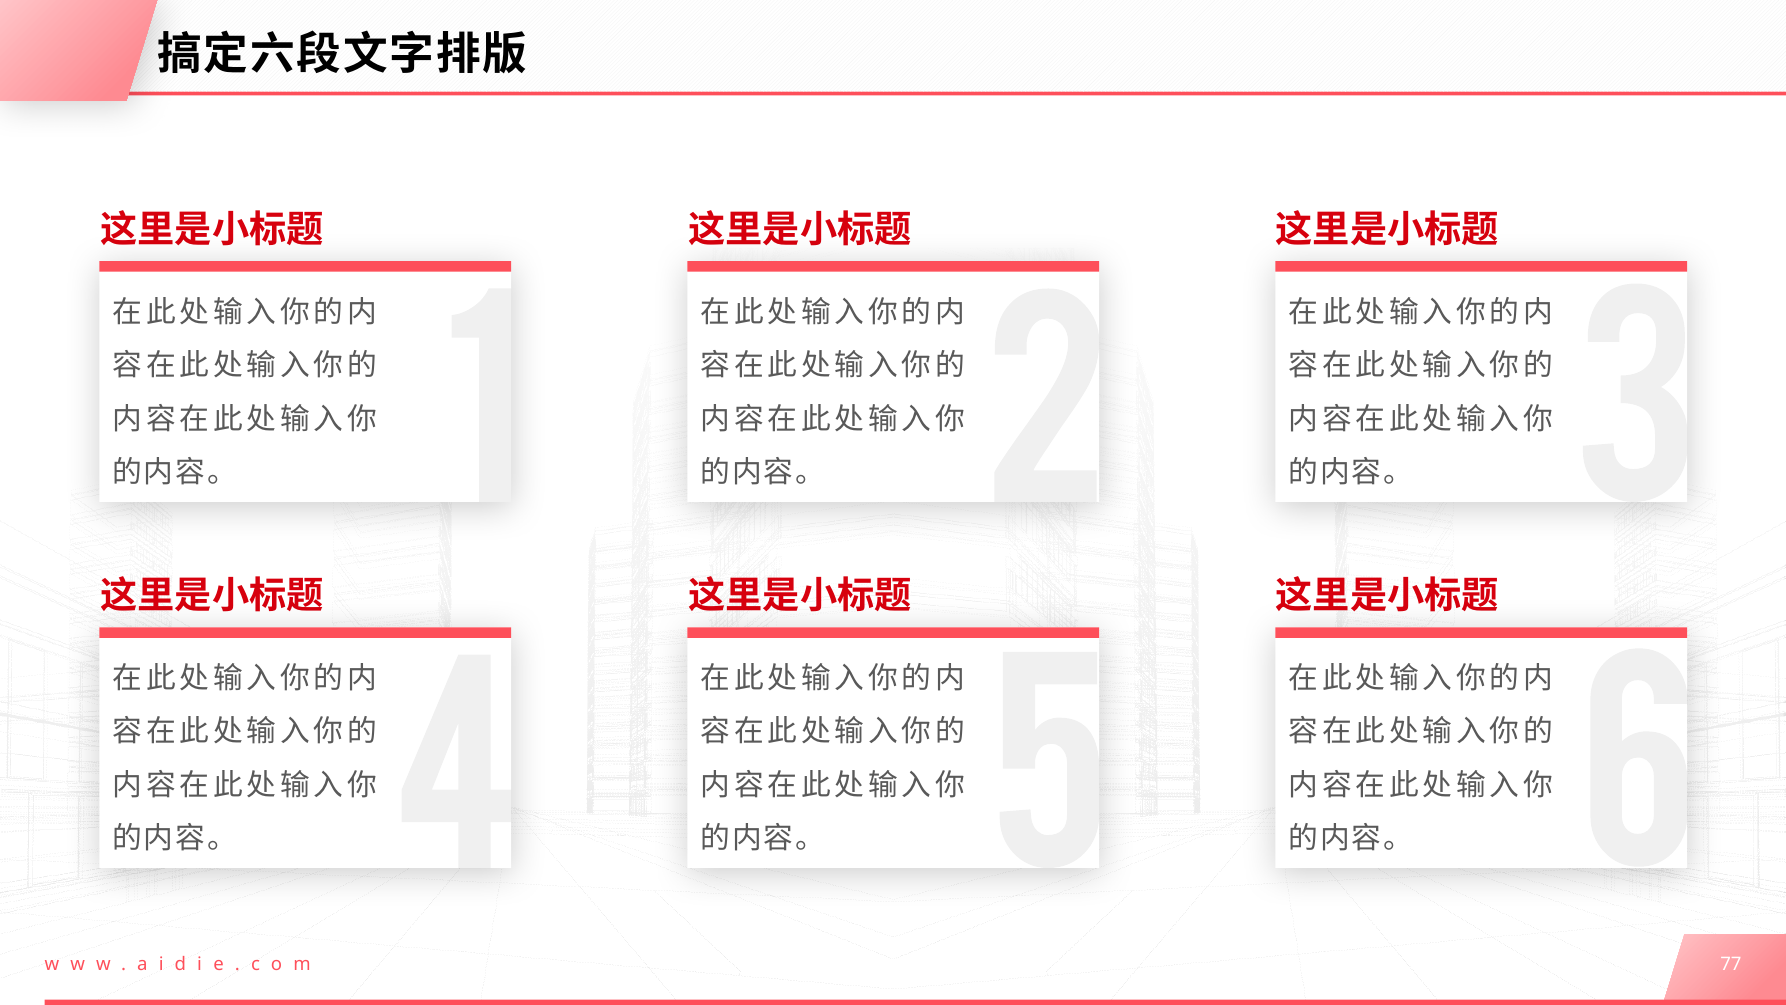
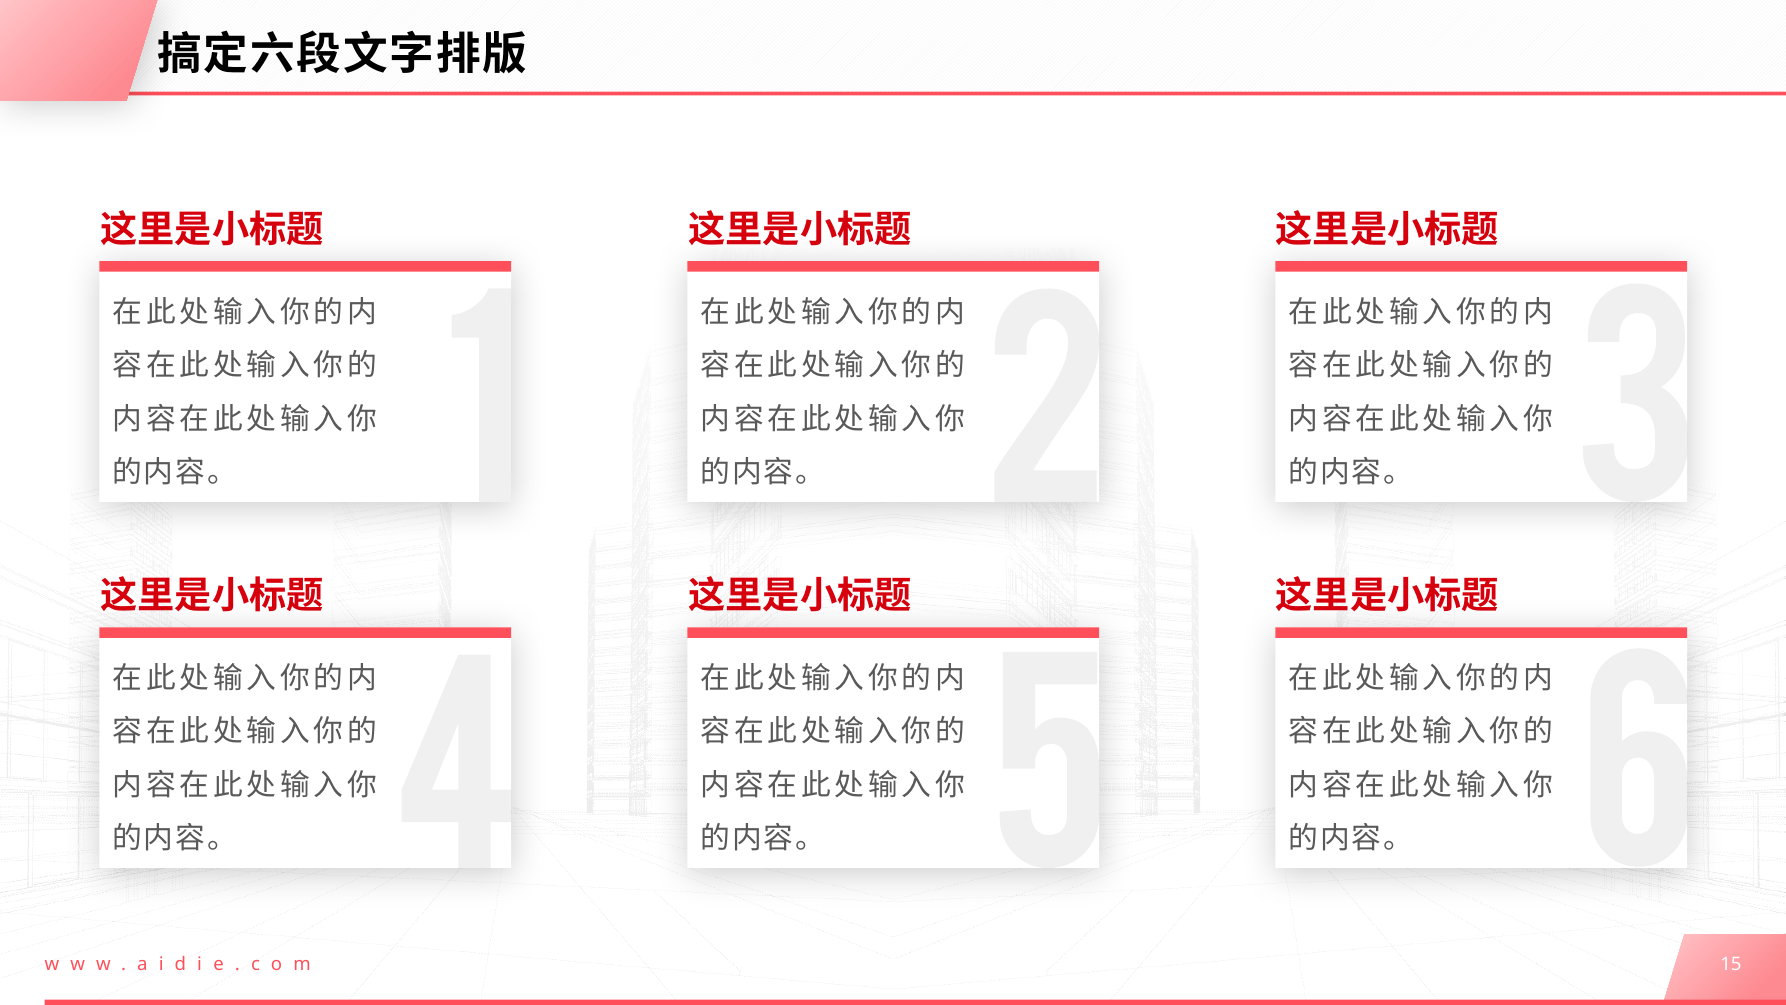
77: 77 -> 15 (1731, 964)
